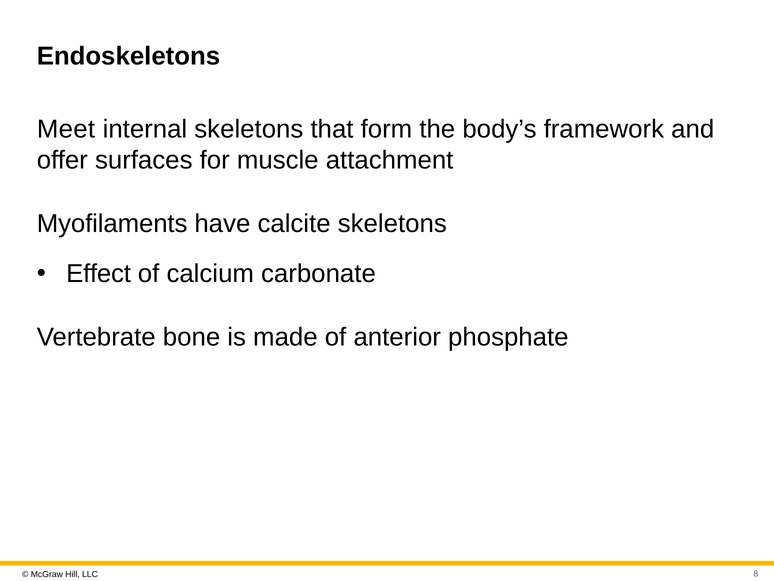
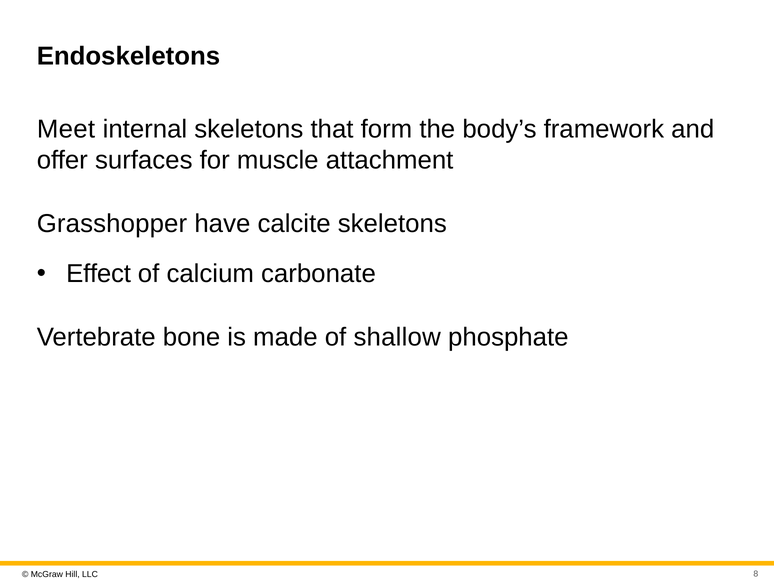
Myofilaments: Myofilaments -> Grasshopper (112, 223)
anterior: anterior -> shallow (397, 337)
